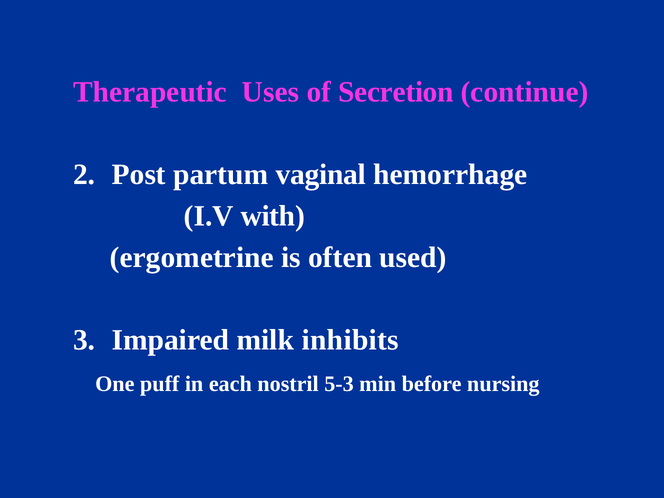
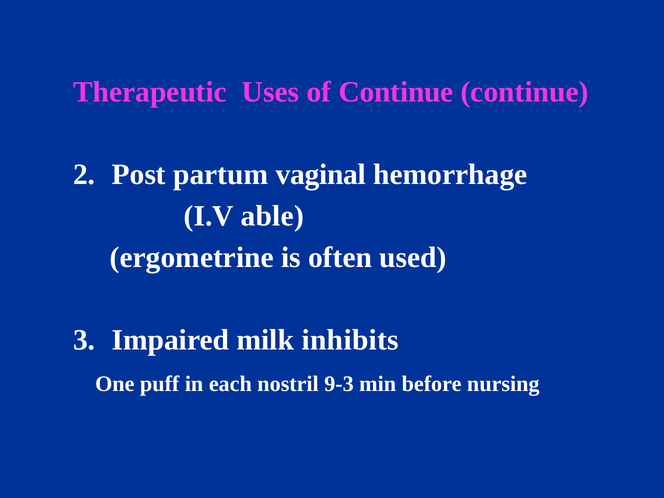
of Secretion: Secretion -> Continue (396, 92)
with: with -> able (272, 216)
5-3: 5-3 -> 9-3 (339, 384)
